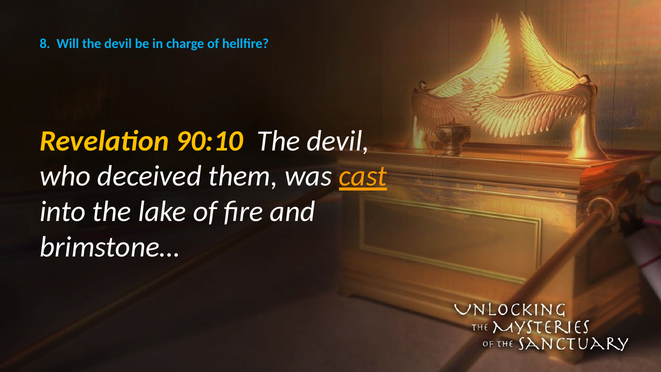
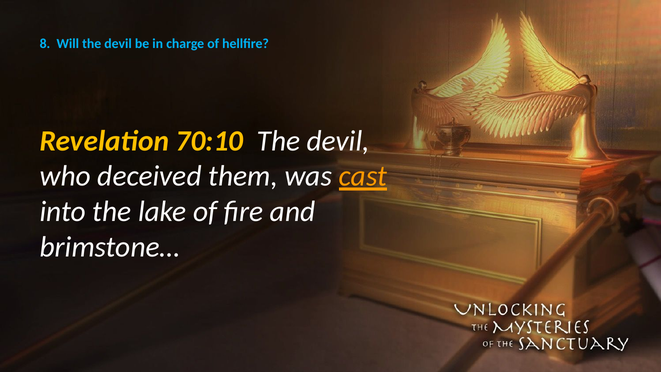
90:10: 90:10 -> 70:10 (210, 141)
